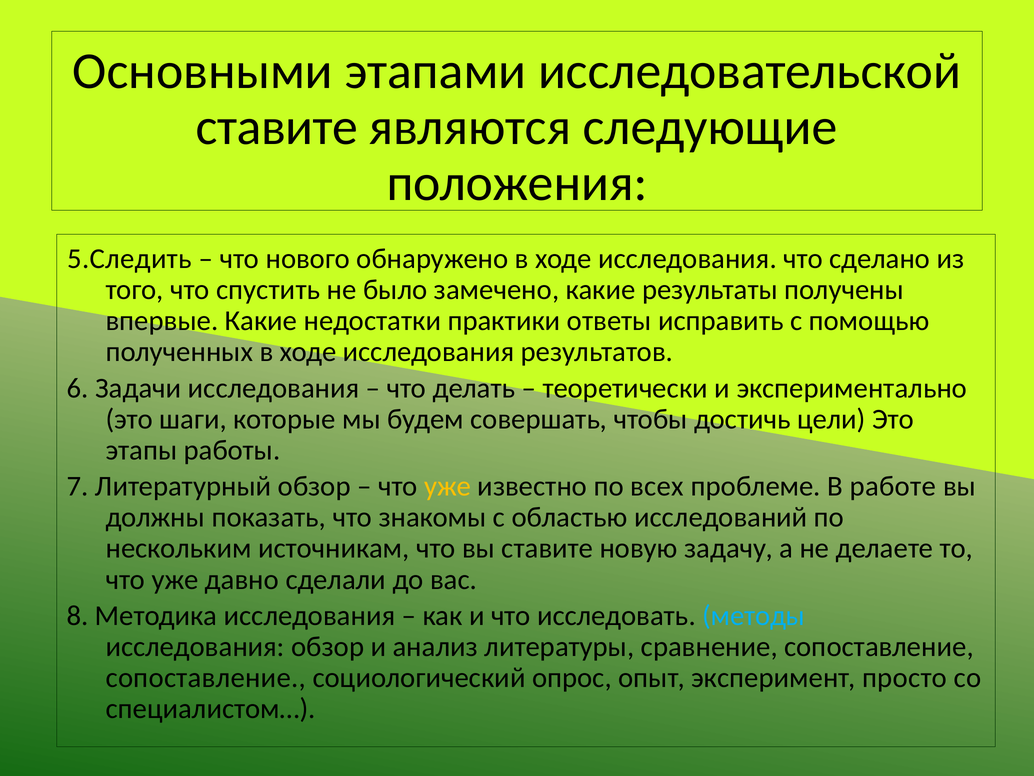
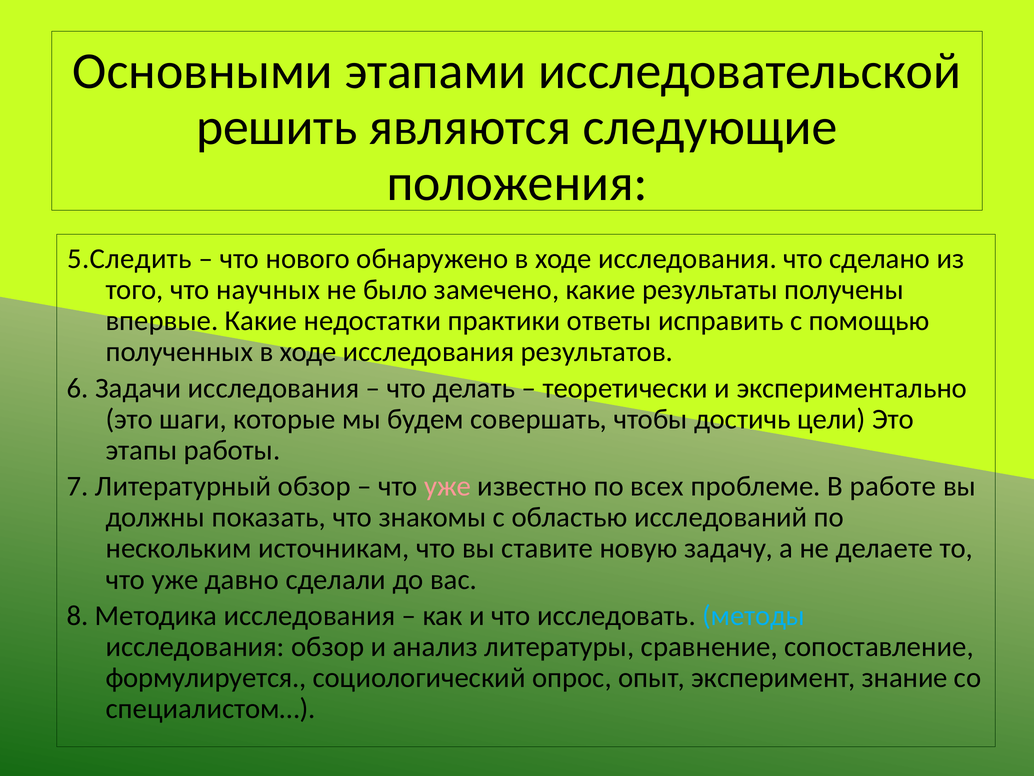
ставите: ставите -> решить (277, 127)
спустить: спустить -> научных (268, 290)
уже colour: yellow -> pink (448, 486)
сопоставление: сопоставление -> формулируется (206, 677)
просто: просто -> знание (905, 677)
